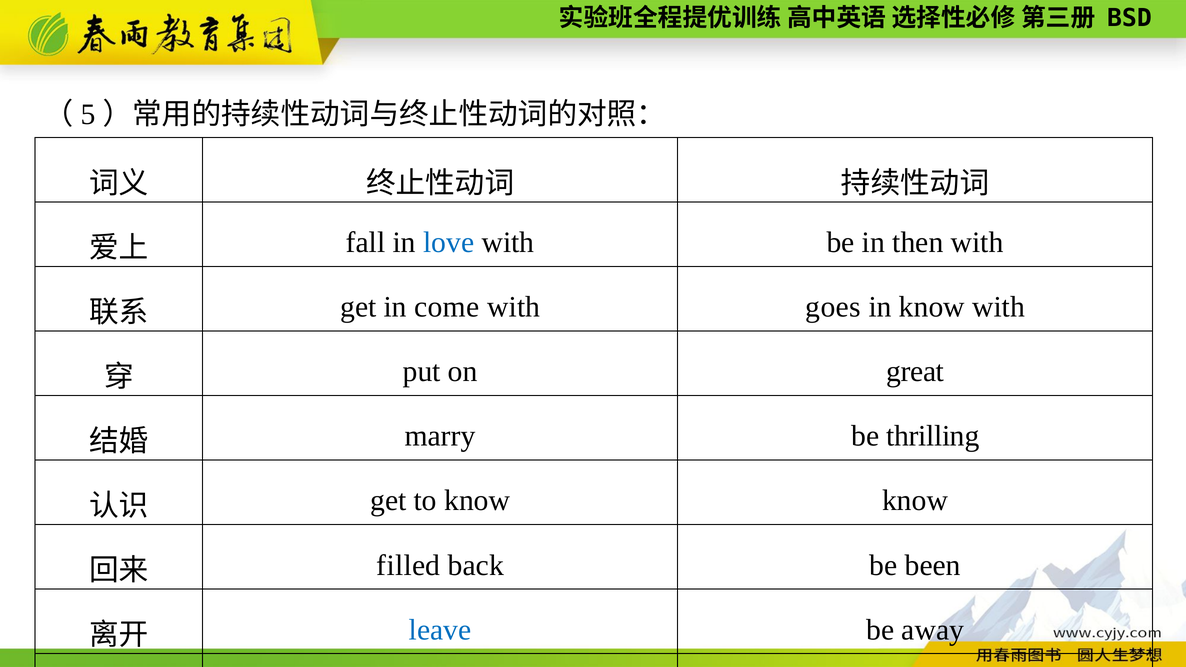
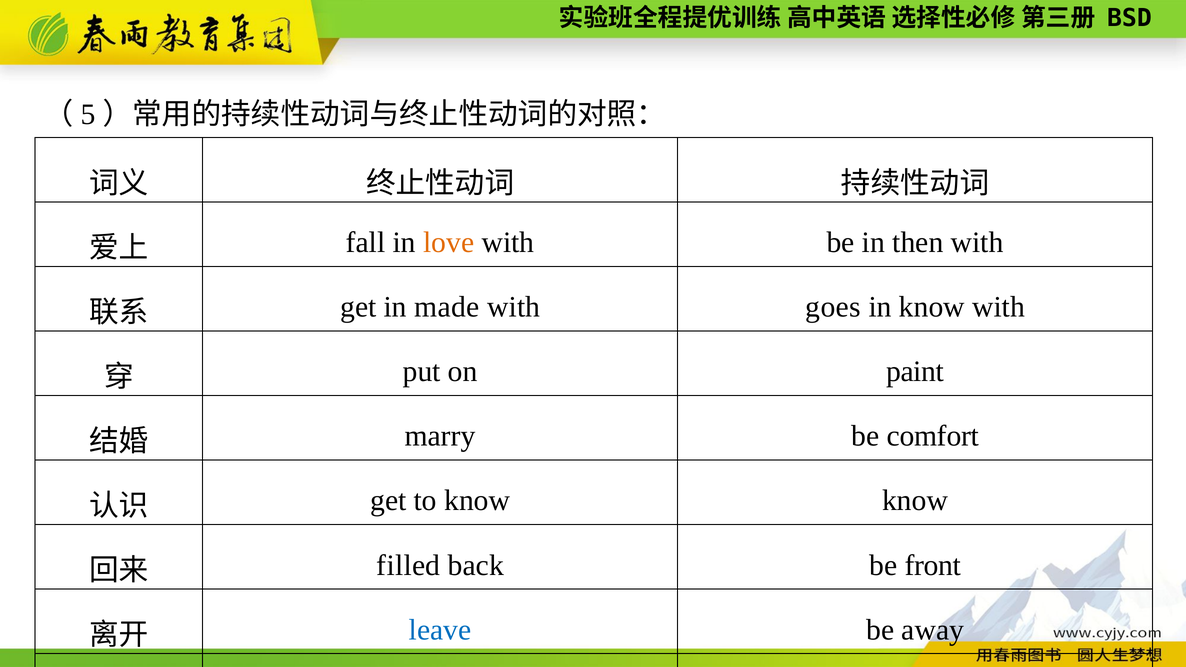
love colour: blue -> orange (449, 243)
come: come -> made (447, 307)
great: great -> paint (915, 372)
thrilling: thrilling -> comfort (933, 436)
been: been -> front (933, 565)
